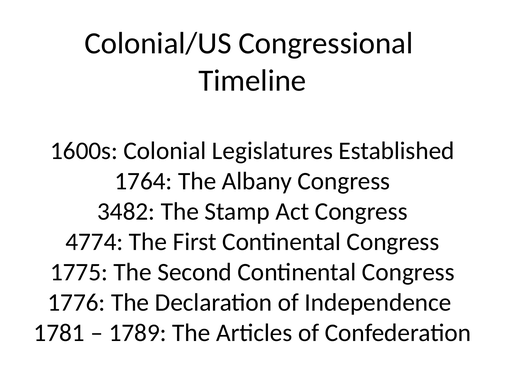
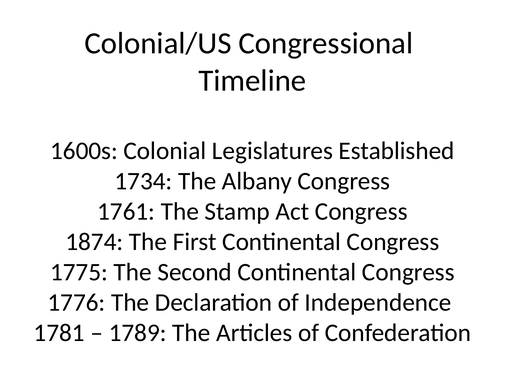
1764: 1764 -> 1734 (143, 181)
3482: 3482 -> 1761 (126, 211)
4774: 4774 -> 1874 (94, 242)
